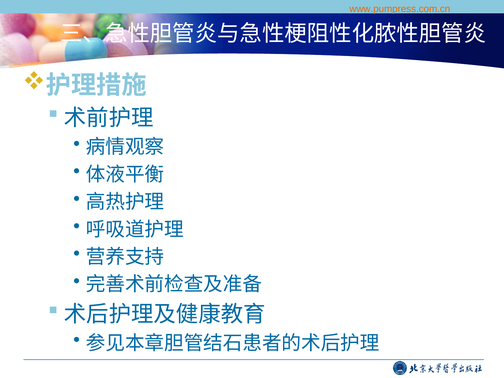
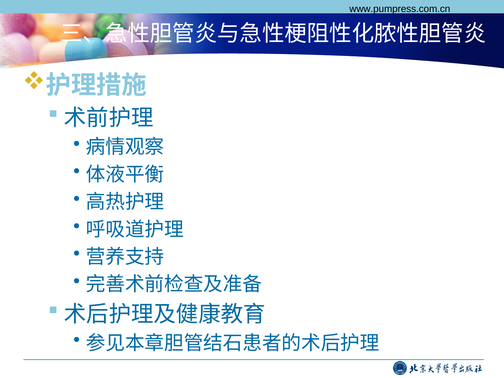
www.pumpress.com.cn colour: orange -> black (400, 9)
